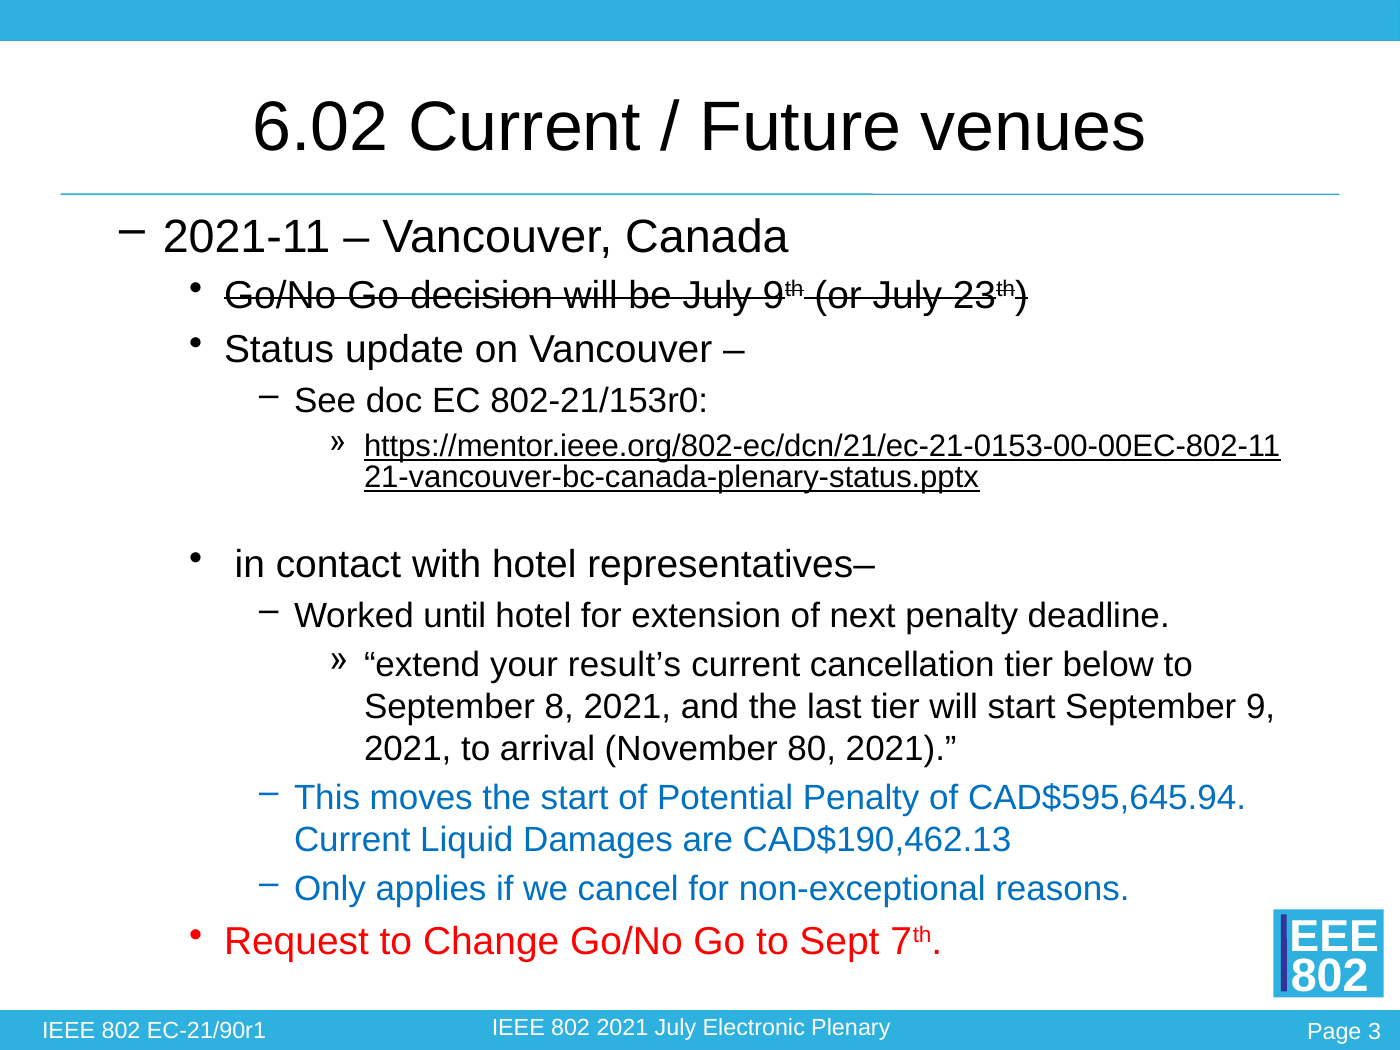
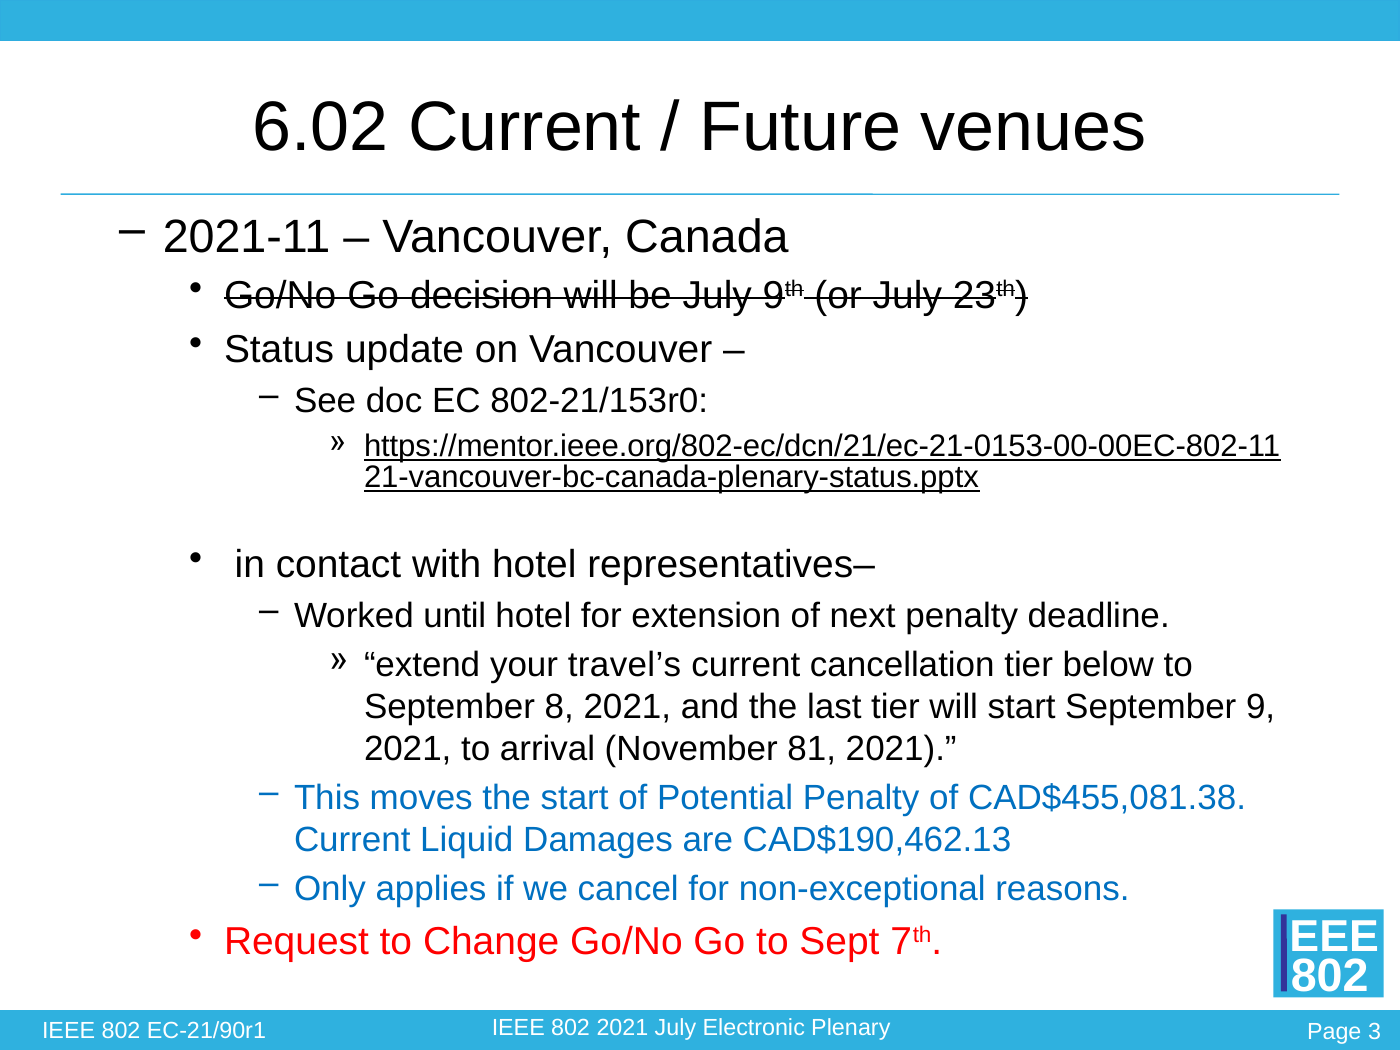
result’s: result’s -> travel’s (625, 665)
80: 80 -> 81 (812, 749)
CAD$595,645.94: CAD$595,645.94 -> CAD$455,081.38 (1107, 798)
